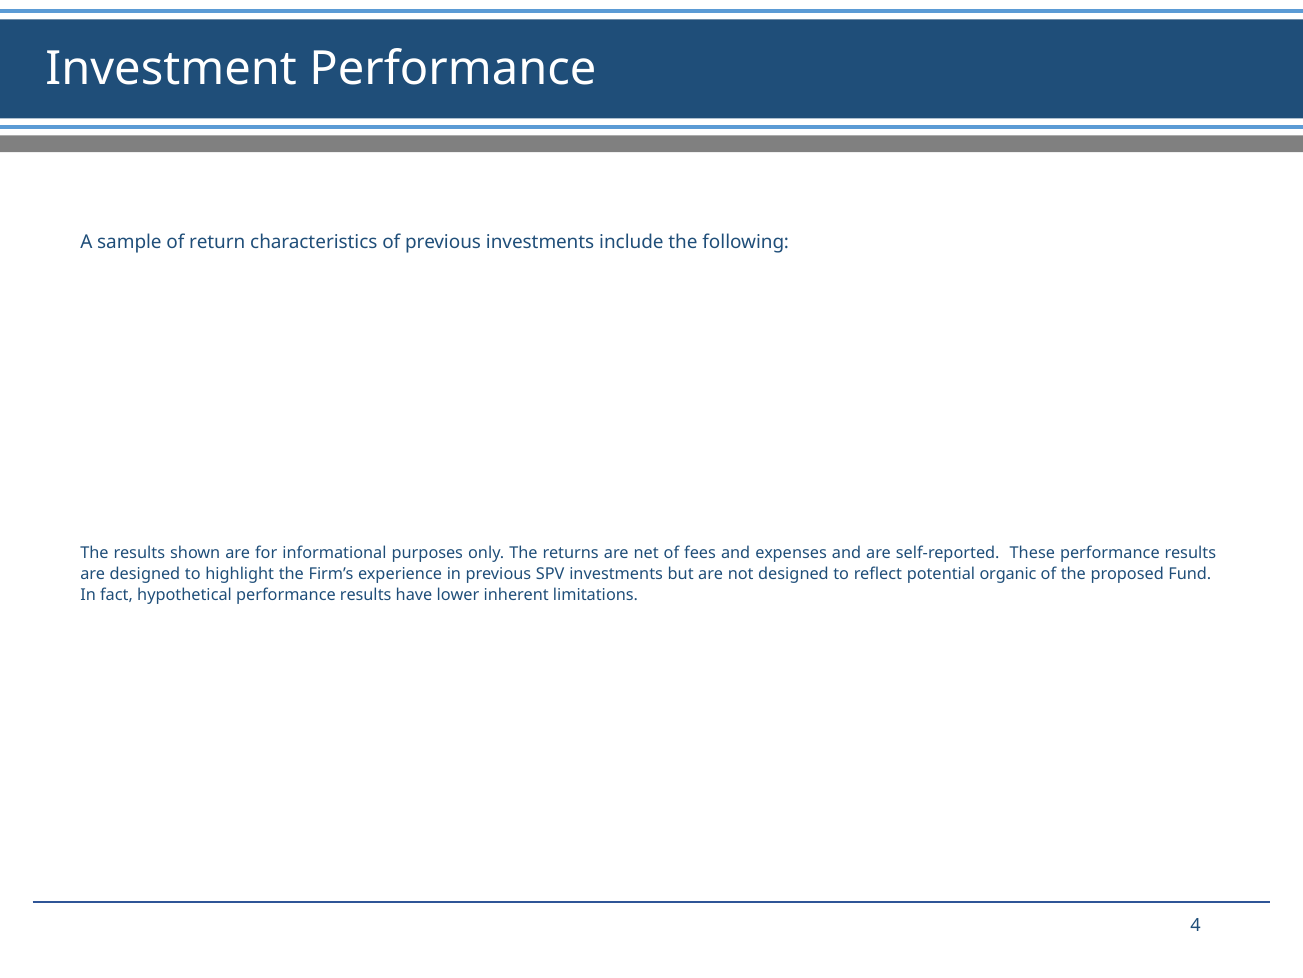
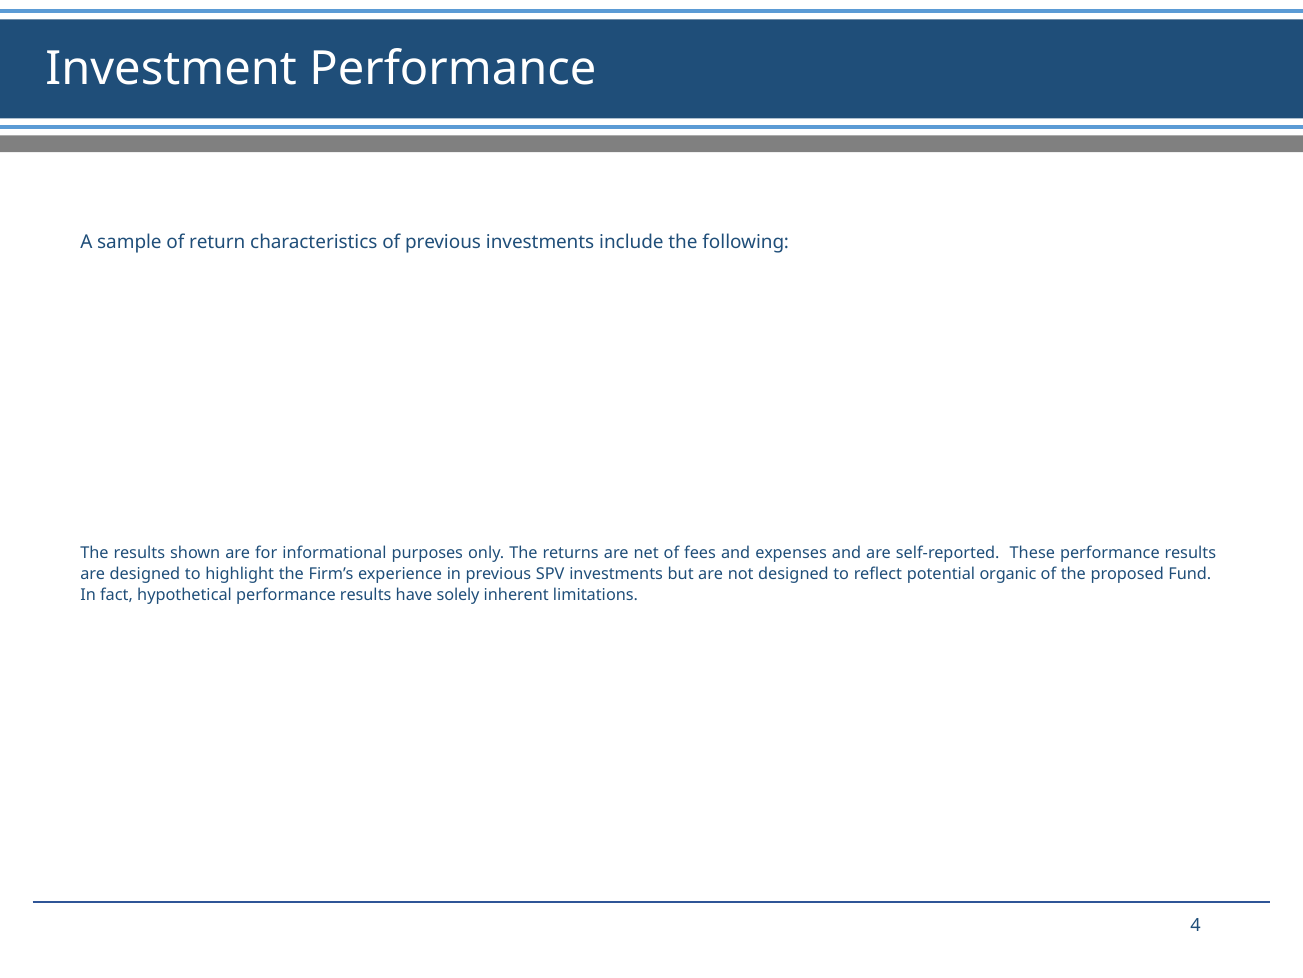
lower: lower -> solely (458, 595)
